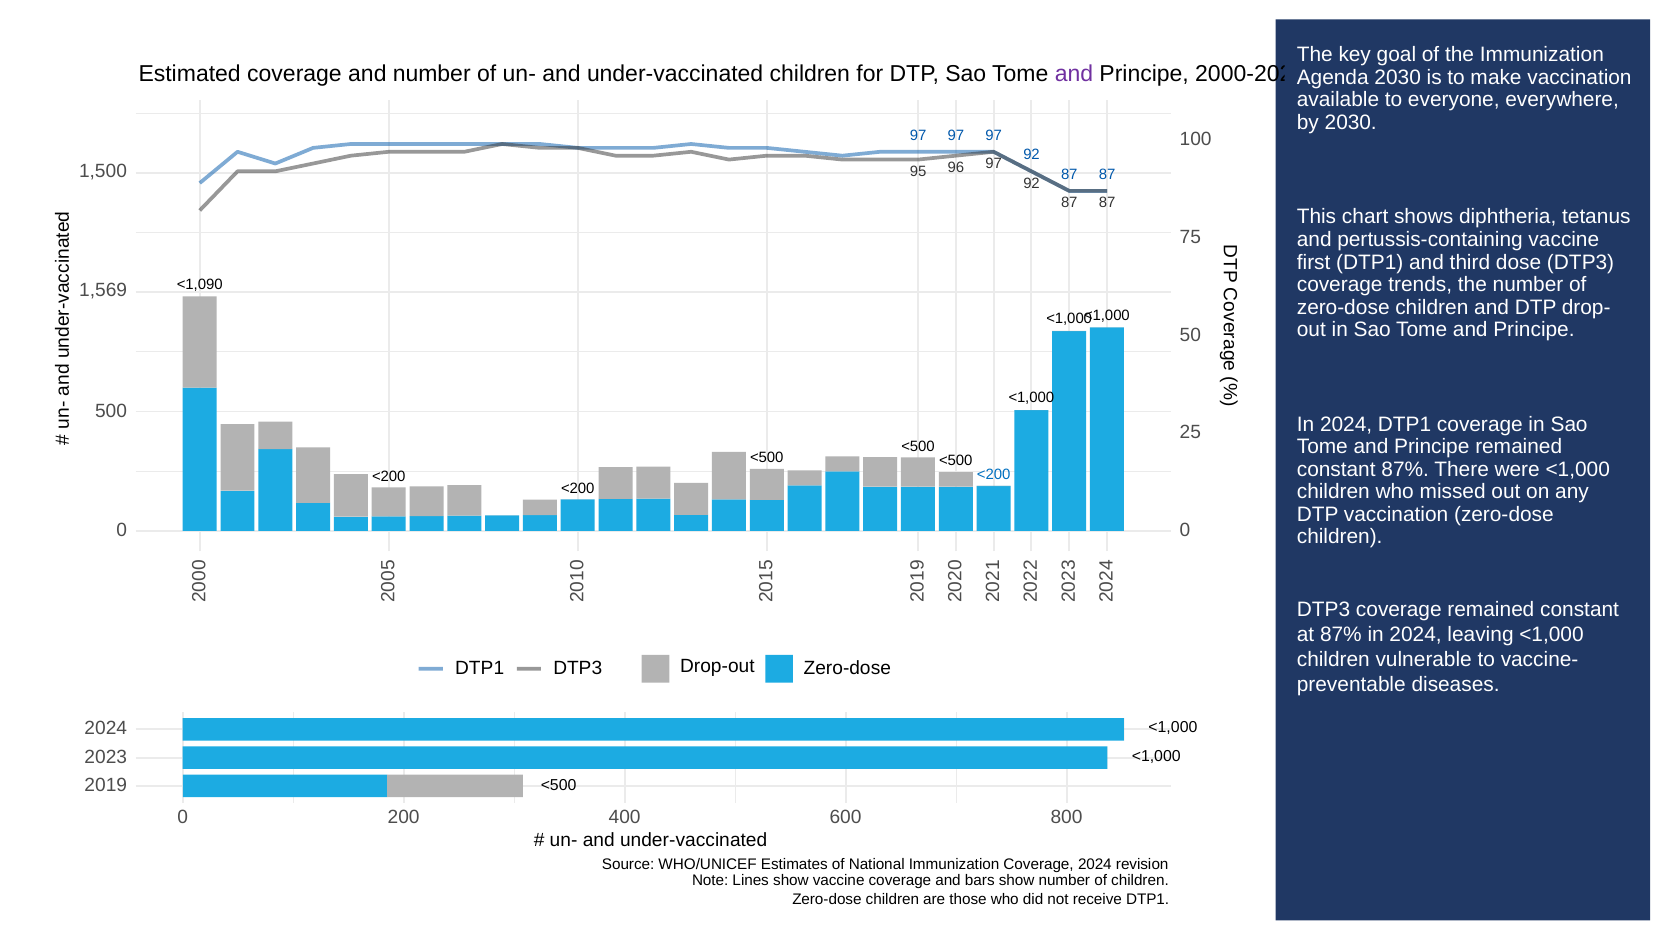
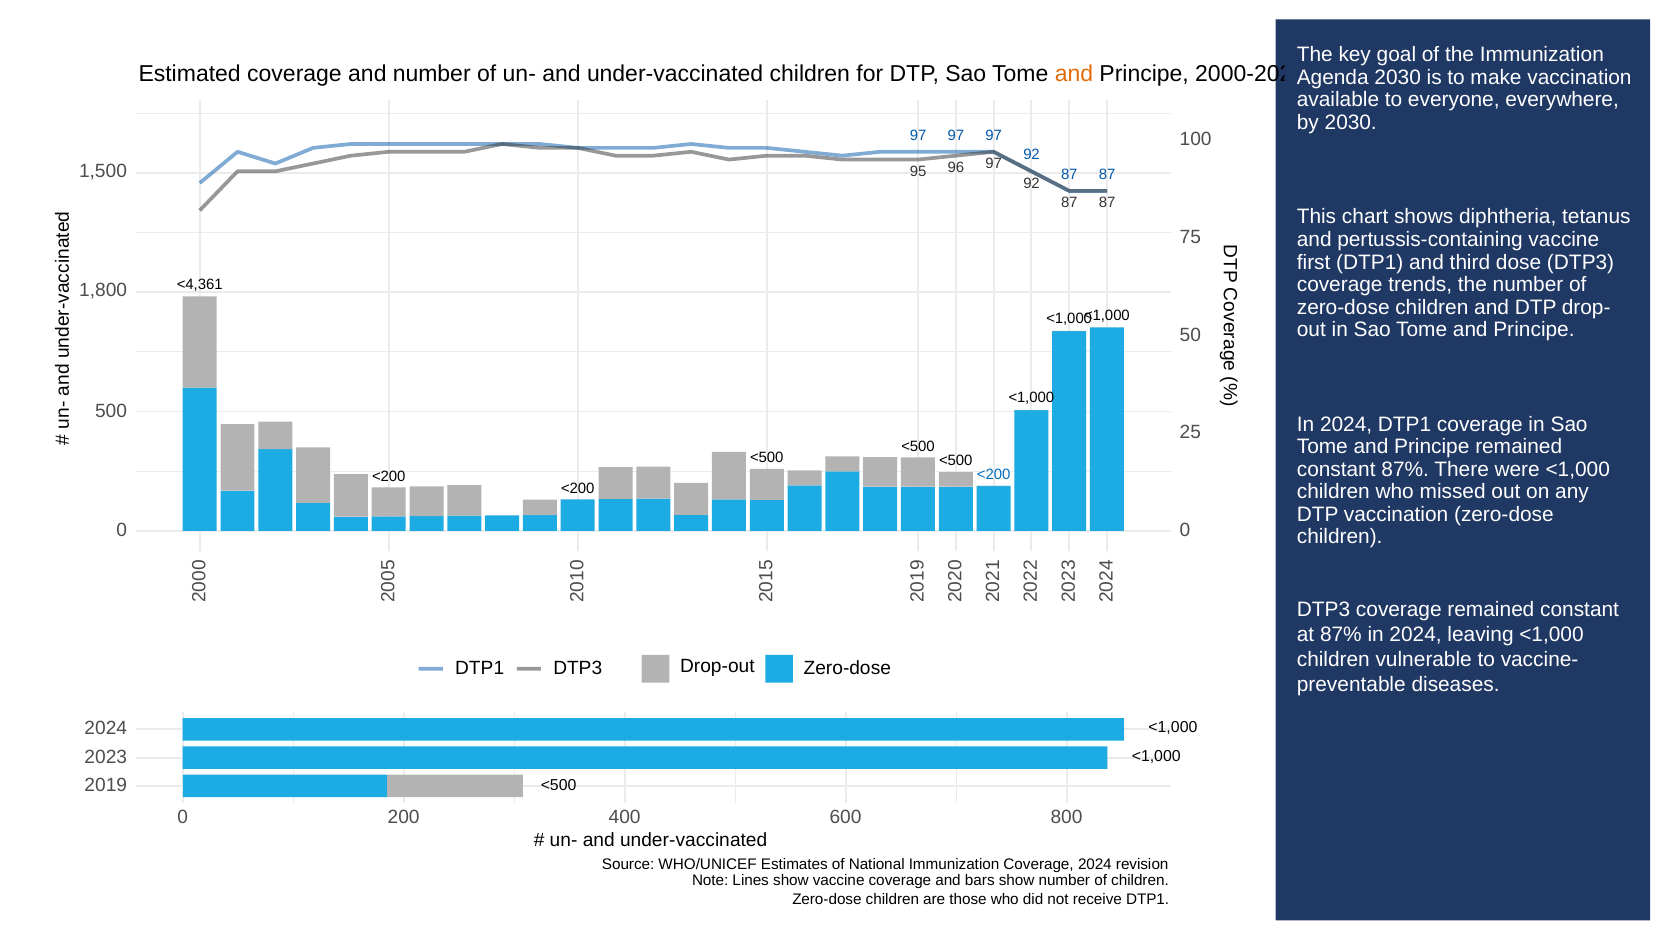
and colour: purple -> orange (1074, 74)
<1,090: <1,090 -> <4,361 (200, 284)
1,569: 1,569 -> 1,800 (103, 290)
